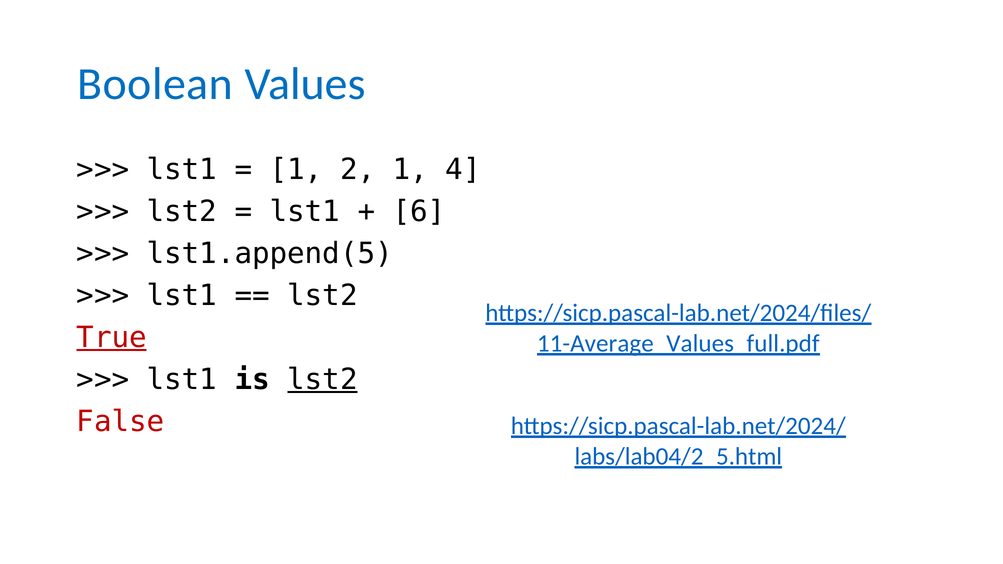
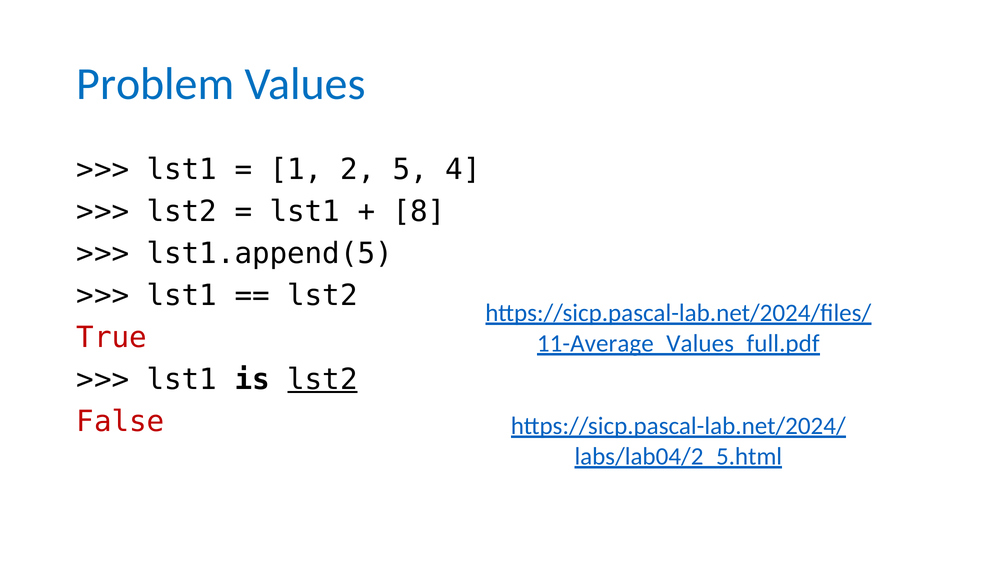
Boolean: Boolean -> Problem (155, 84)
2 1: 1 -> 5 (410, 170)
6: 6 -> 8 (419, 212)
True underline: present -> none (112, 338)
